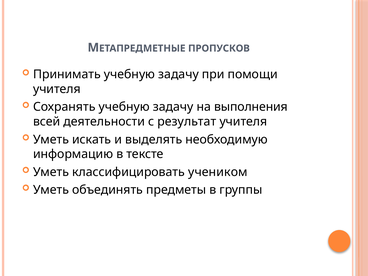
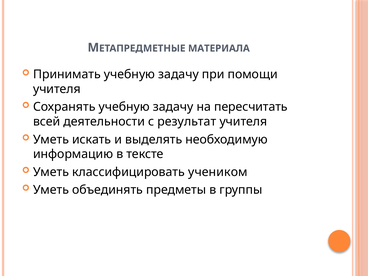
ПРОПУСКОВ: ПРОПУСКОВ -> МАТЕРИАЛА (219, 48)
выполнения: выполнения -> пересчитать (251, 107)
